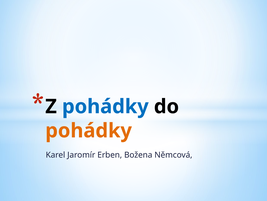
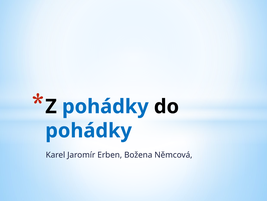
pohádky colour: orange -> blue (89, 130)
